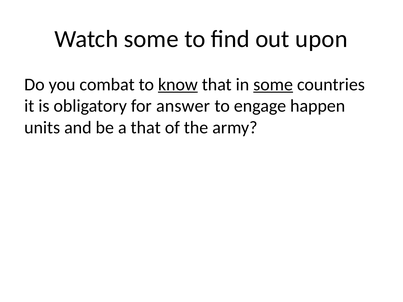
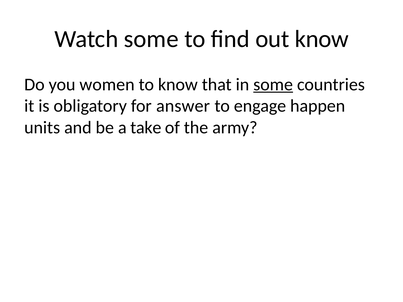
out upon: upon -> know (322, 39)
combat: combat -> women (107, 85)
know underline: present -> none (178, 85)
a that: that -> take (146, 128)
